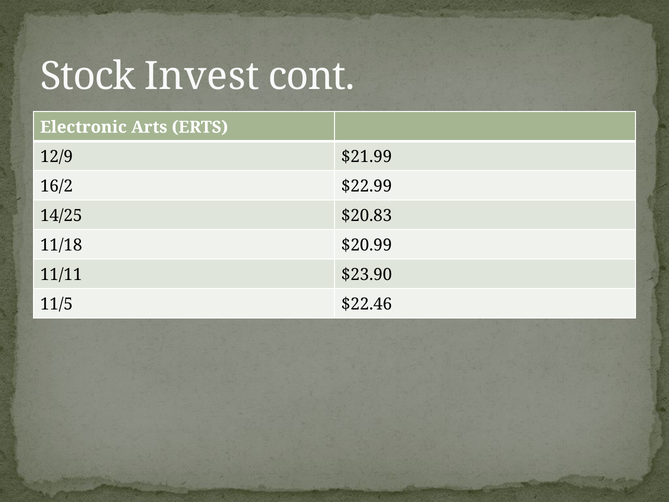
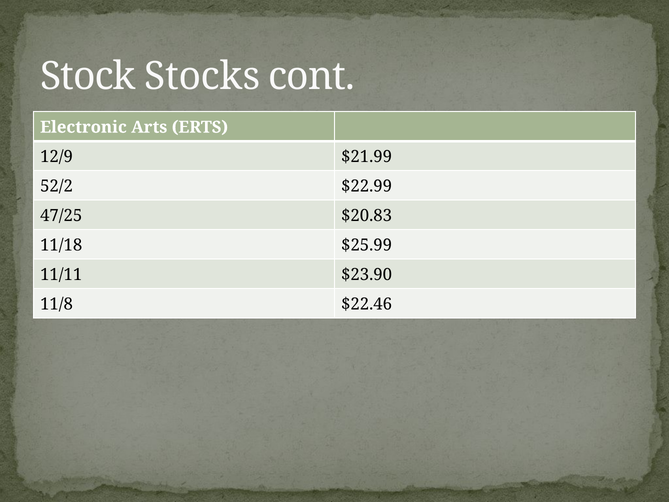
Invest: Invest -> Stocks (202, 76)
16/2: 16/2 -> 52/2 (57, 186)
14/25: 14/25 -> 47/25 (61, 216)
$20.99: $20.99 -> $25.99 (367, 245)
11/5: 11/5 -> 11/8 (57, 304)
